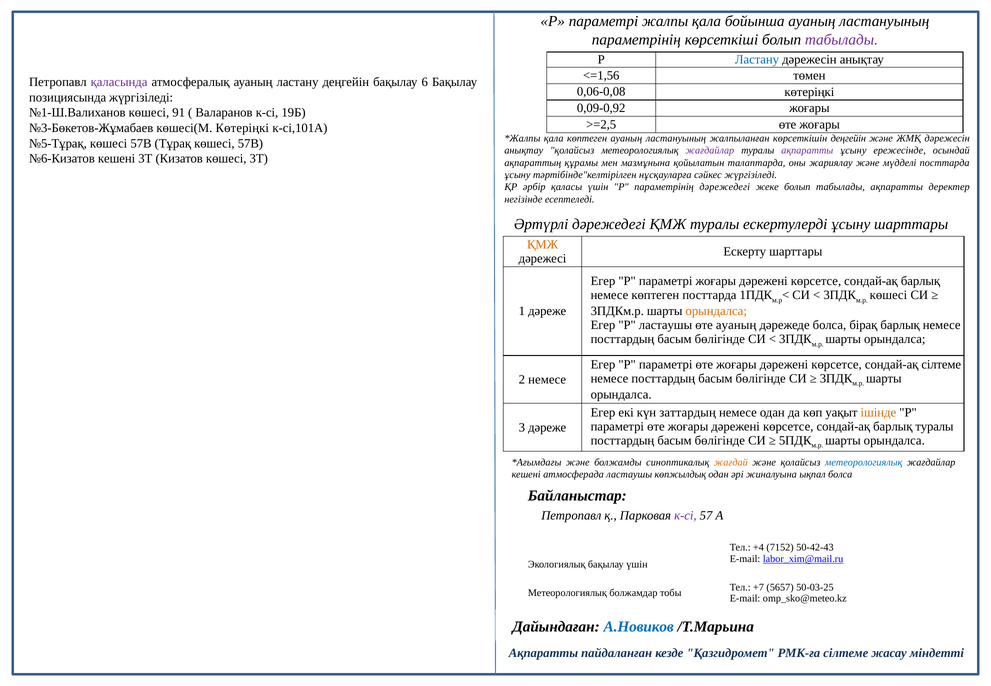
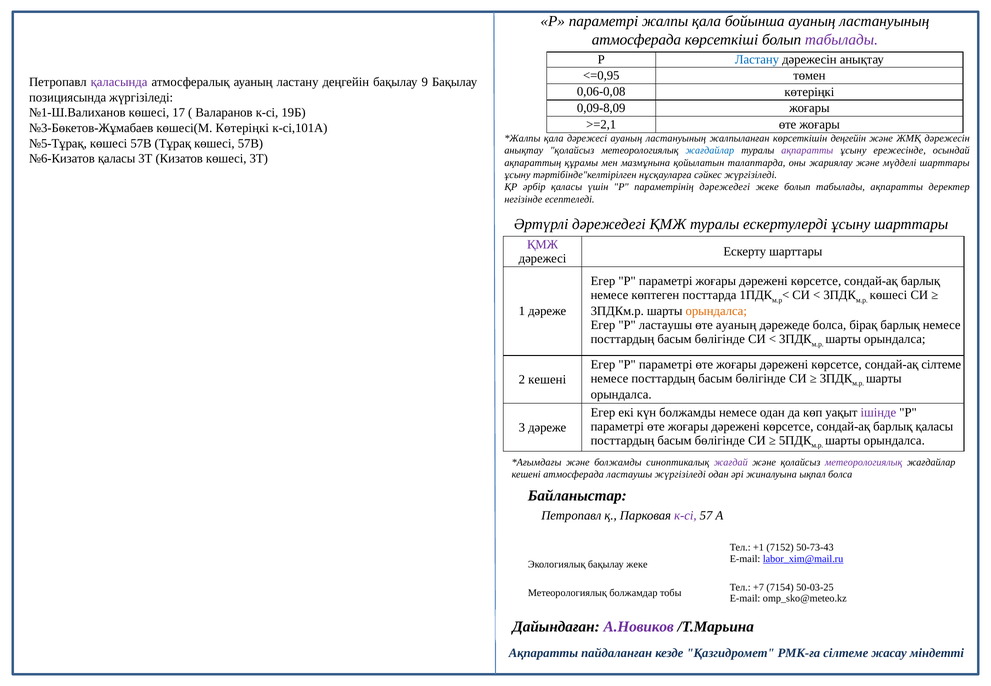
параметрінің: параметрінің -> атмосферада (636, 40)
<=1,56: <=1,56 -> <=0,95 (601, 75)
6: 6 -> 9 (425, 82)
0,09-0,92: 0,09-0,92 -> 0,09-8,09 (601, 108)
91: 91 -> 17 (179, 113)
>=2,5: >=2,5 -> >=2,1 (601, 124)
қала көптеген: көптеген -> дәрежесі (587, 138)
жағдайлар colour: purple -> blue (710, 151)
№6-Кизатов кешені: кешені -> қаласы (117, 159)
мүдделі посттарда: посттарда -> шарттары (945, 163)
ҚМЖ colour: orange -> purple (543, 245)
2 немесе: немесе -> кешені (547, 380)
күн заттардың: заттардың -> болжамды (688, 413)
ішінде colour: orange -> purple (878, 413)
барлық туралы: туралы -> қаласы (934, 427)
жағдай colour: orange -> purple (731, 462)
метеорологиялық colour: blue -> purple (864, 462)
ластаушы көпжылдық: көпжылдық -> жүргізіледі (680, 475)
+4: +4 -> +1 (759, 548)
50-42-43: 50-42-43 -> 50-73-43 (815, 548)
бақылау үшін: үшін -> жеке (637, 565)
5657: 5657 -> 7154 (780, 587)
А.Новиков colour: blue -> purple (639, 627)
